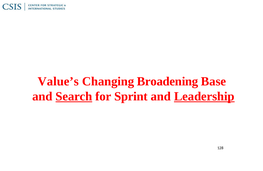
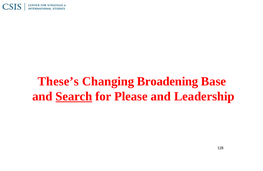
Value’s: Value’s -> These’s (58, 81)
Sprint: Sprint -> Please (131, 96)
Leadership underline: present -> none (204, 96)
